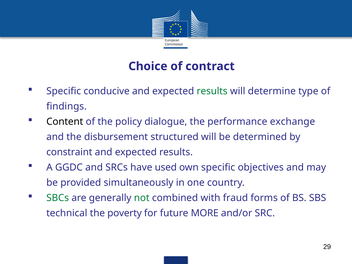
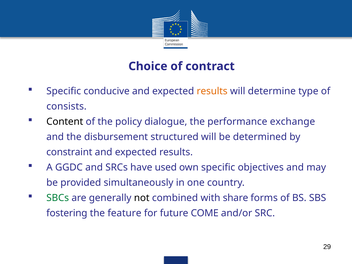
results colour: green -> orange (212, 91)
findings: findings -> consists (67, 106)
not colour: green -> black (142, 198)
fraud: fraud -> share (236, 198)
technical: technical -> fostering (67, 213)
poverty: poverty -> feature (124, 213)
MORE: MORE -> COME (205, 213)
